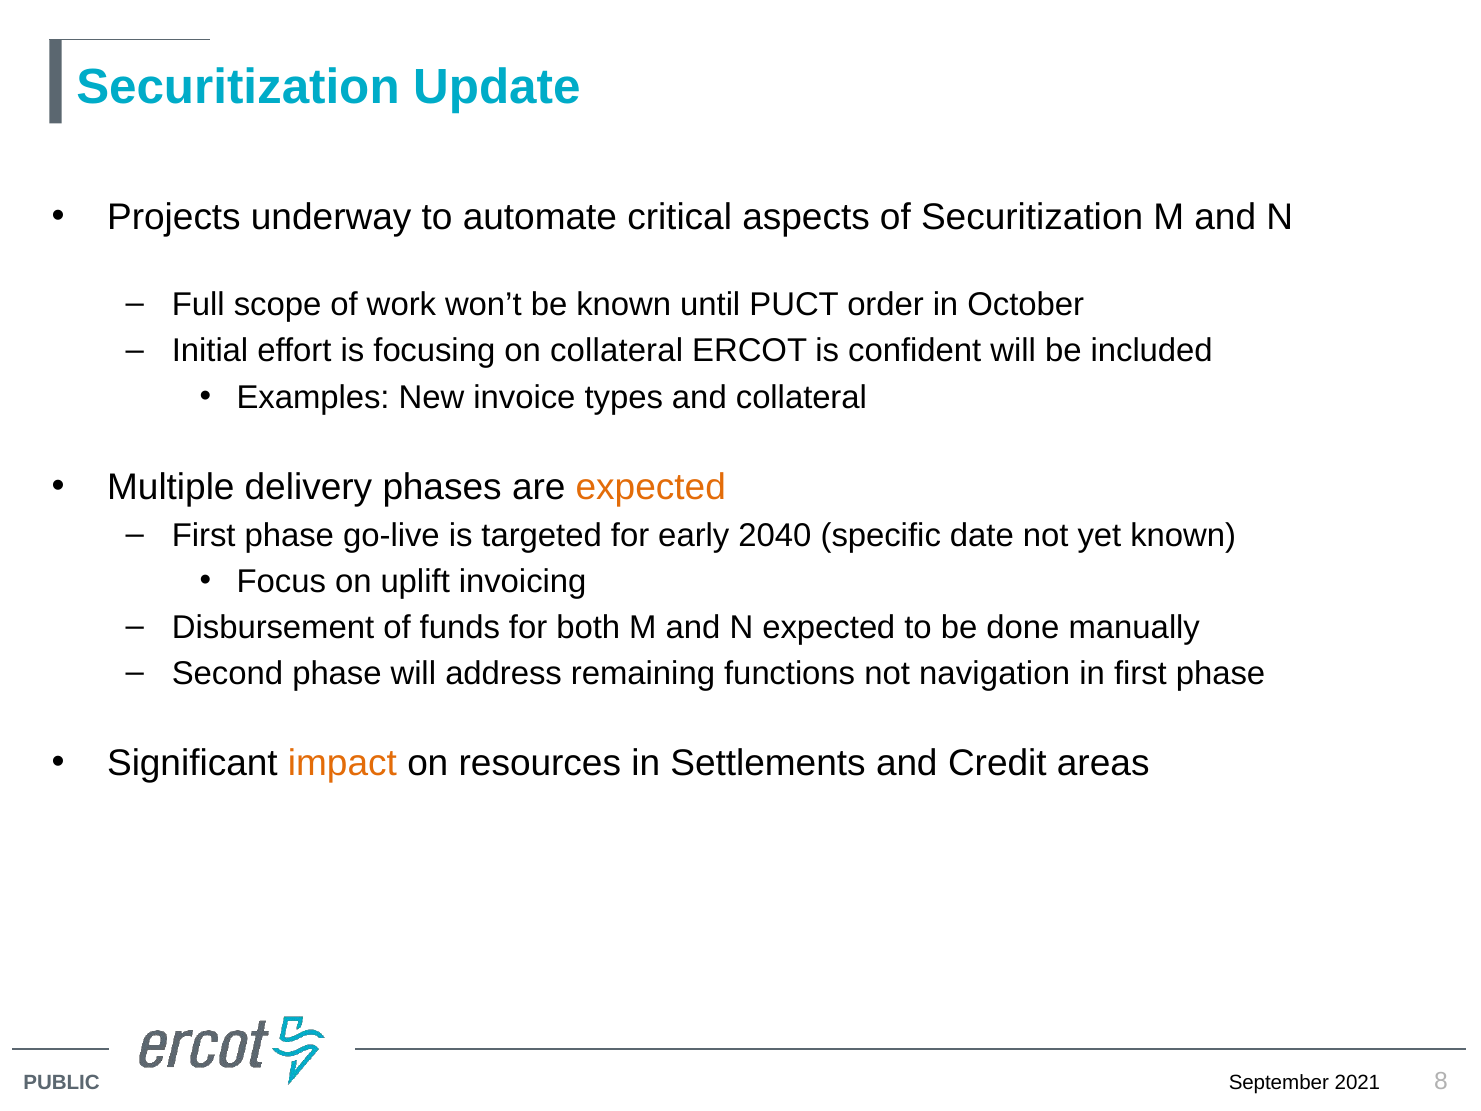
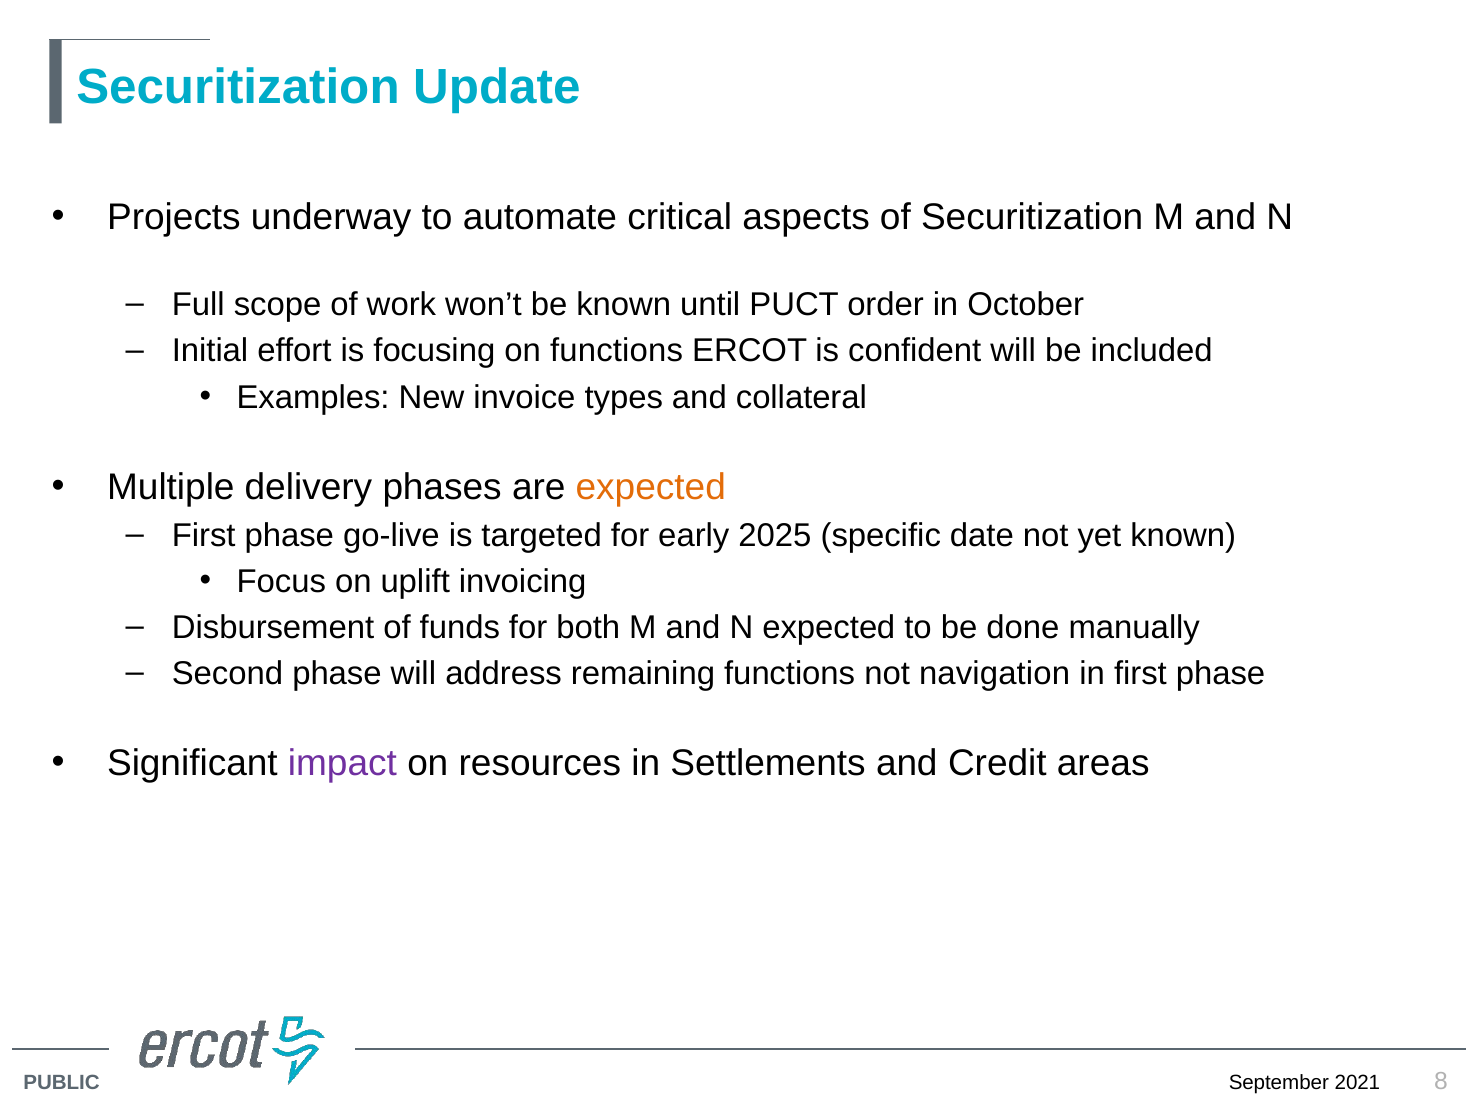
on collateral: collateral -> functions (617, 351)
2040: 2040 -> 2025 (775, 535)
impact colour: orange -> purple (342, 763)
